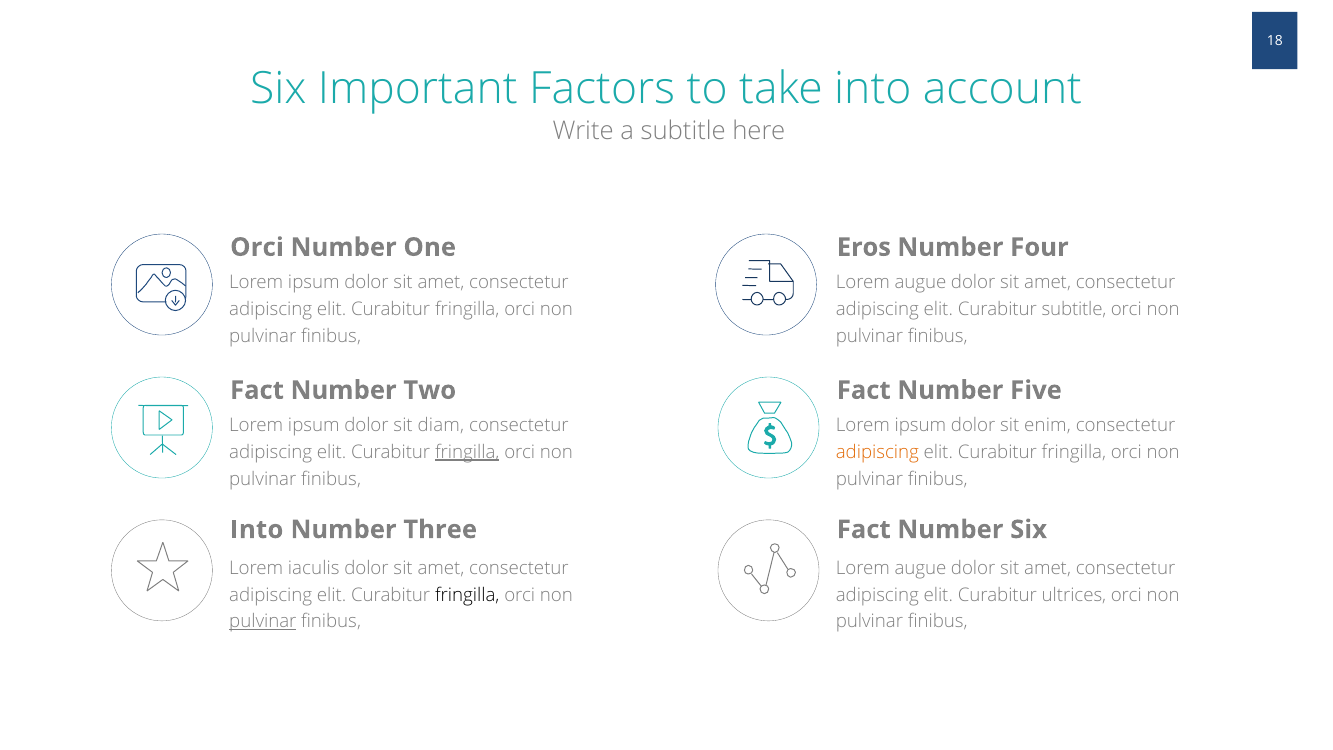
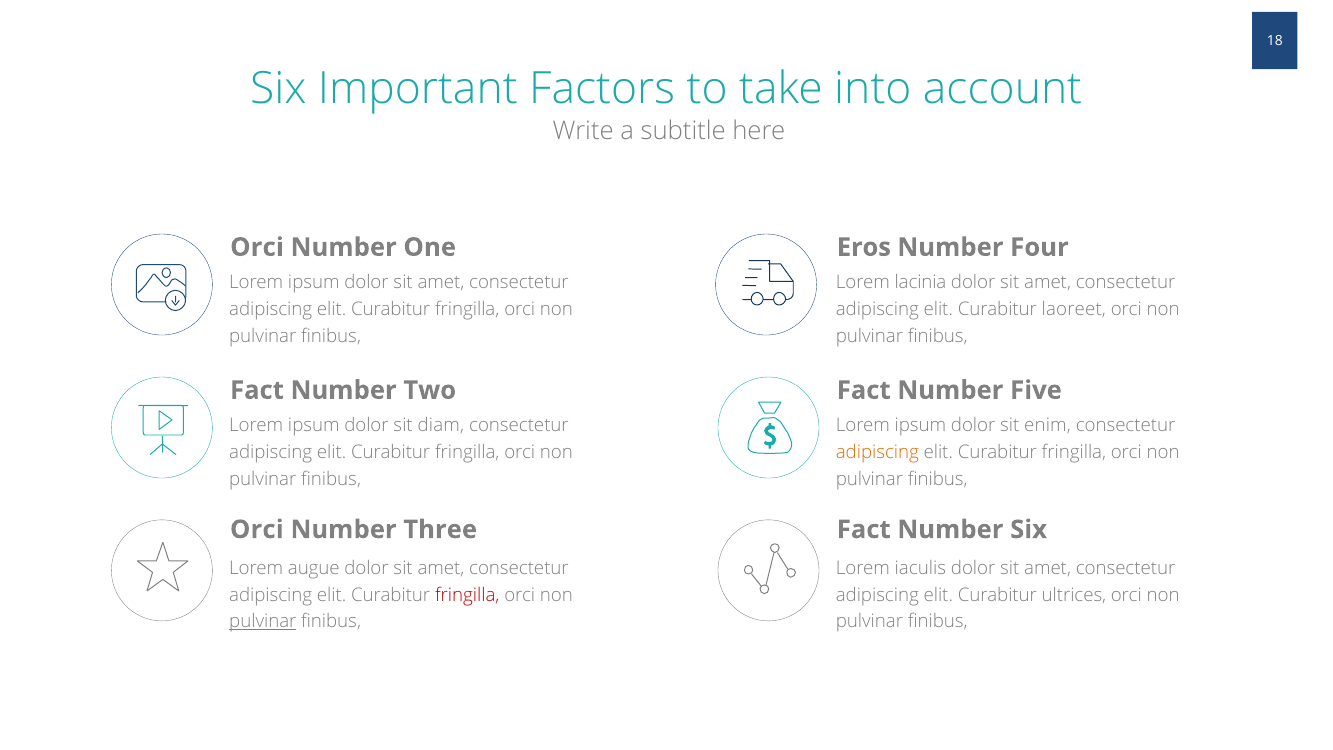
augue: augue -> lacinia (920, 282)
Curabitur subtitle: subtitle -> laoreet (1074, 309)
fringilla underline: present -> none (467, 452)
Into: Into -> Orci (257, 529)
iaculis: iaculis -> augue (314, 568)
augue: augue -> iaculis (920, 568)
fringilla colour: black -> red (467, 595)
